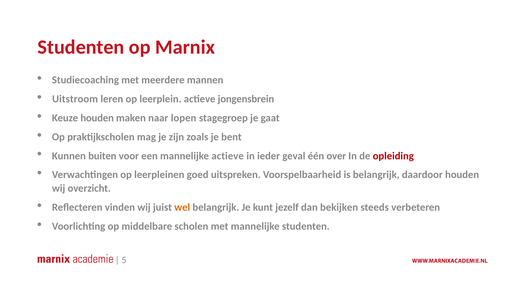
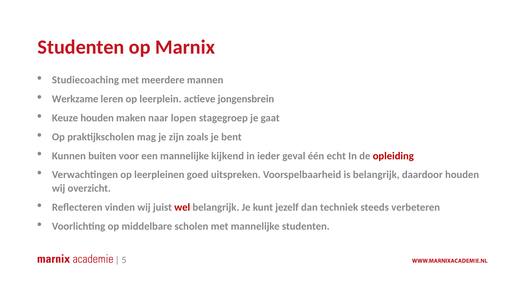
Uitstroom: Uitstroom -> Werkzame (75, 99)
mannelijke actieve: actieve -> kijkend (228, 156)
over: over -> echt (336, 156)
wel colour: orange -> red (182, 207)
bekijken: bekijken -> techniek (339, 207)
